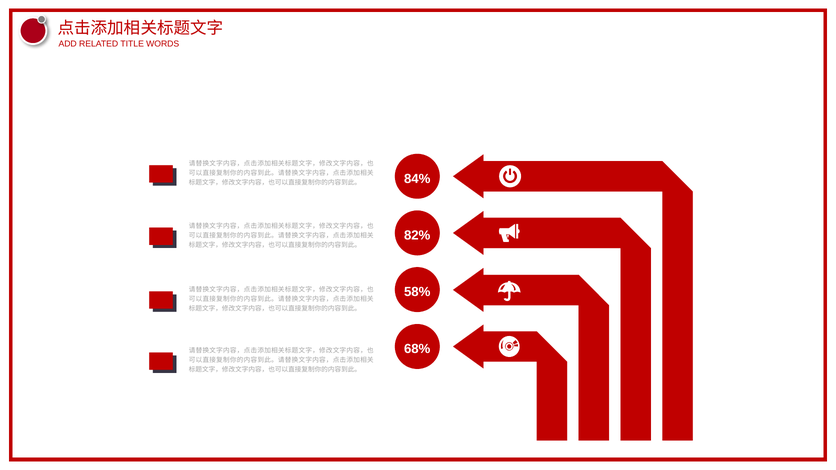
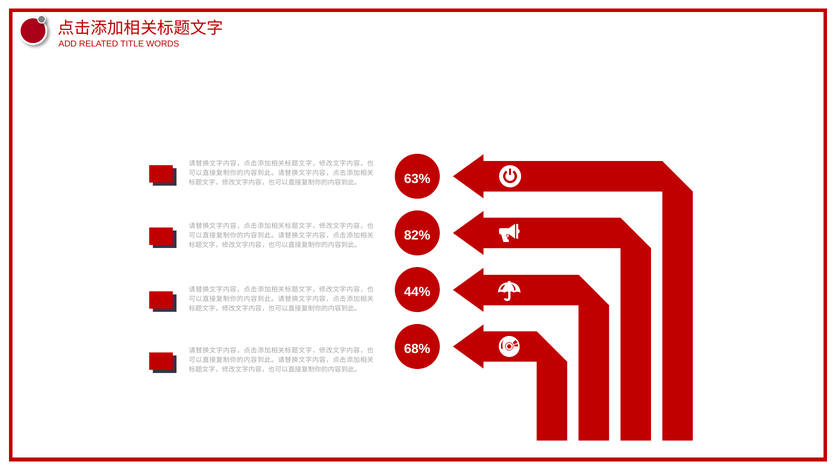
84%: 84% -> 63% (417, 179)
58%: 58% -> 44% (417, 292)
